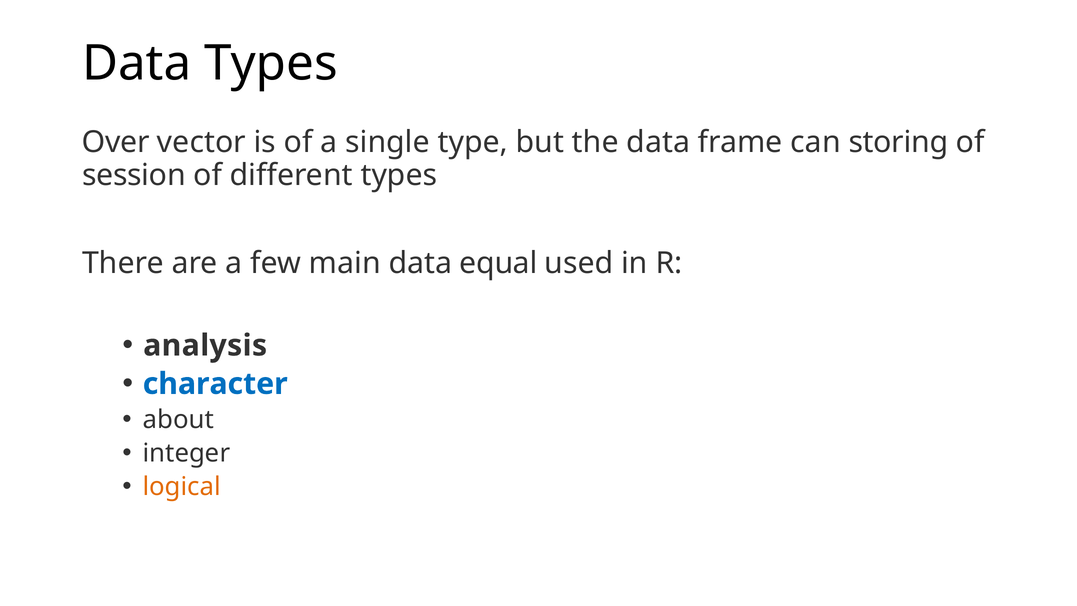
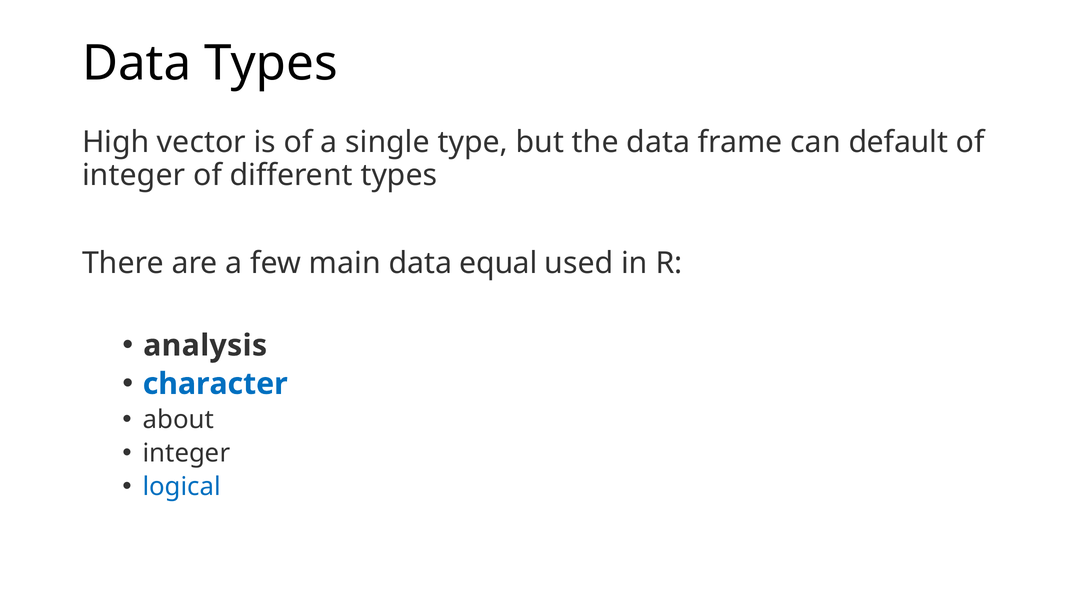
Over: Over -> High (116, 142)
storing: storing -> default (898, 142)
session: session -> integer (134, 175)
logical colour: orange -> blue (182, 487)
